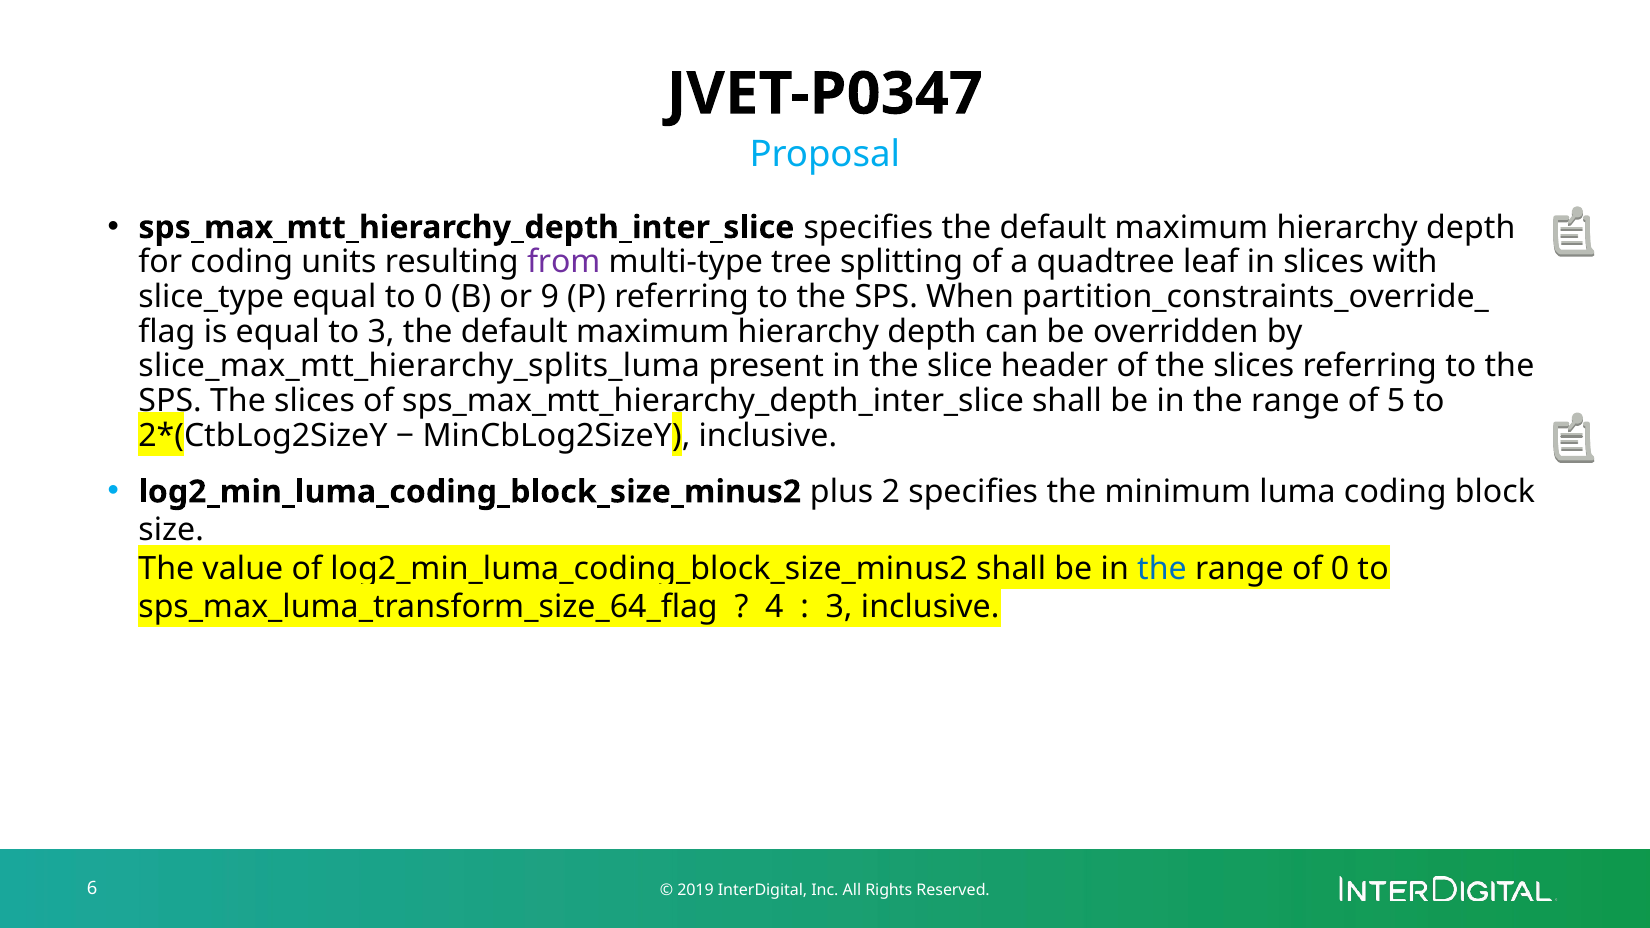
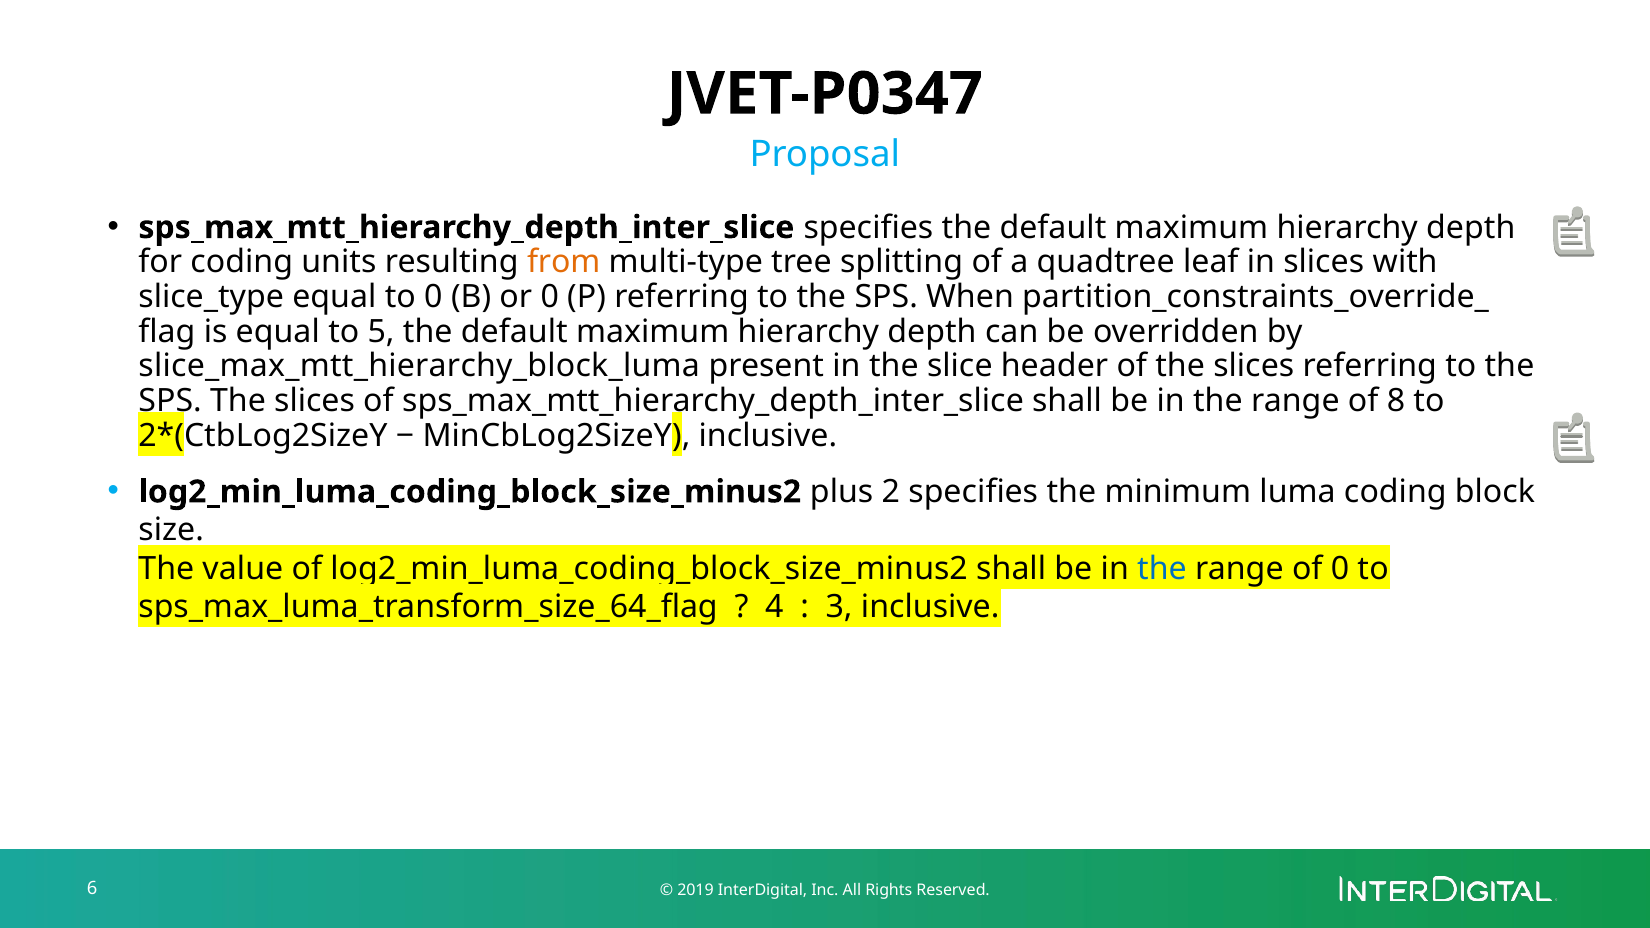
from colour: purple -> orange (564, 262)
or 9: 9 -> 0 (550, 297)
to 3: 3 -> 5 (381, 332)
slice_max_mtt_hierarchy_splits_luma: slice_max_mtt_hierarchy_splits_luma -> slice_max_mtt_hierarchy_block_luma (419, 366)
5: 5 -> 8 (1396, 401)
